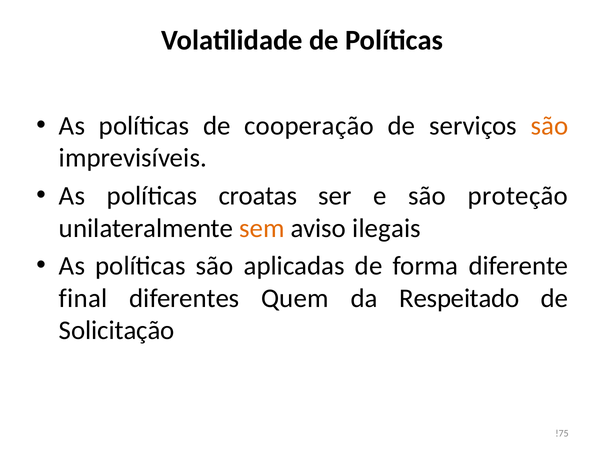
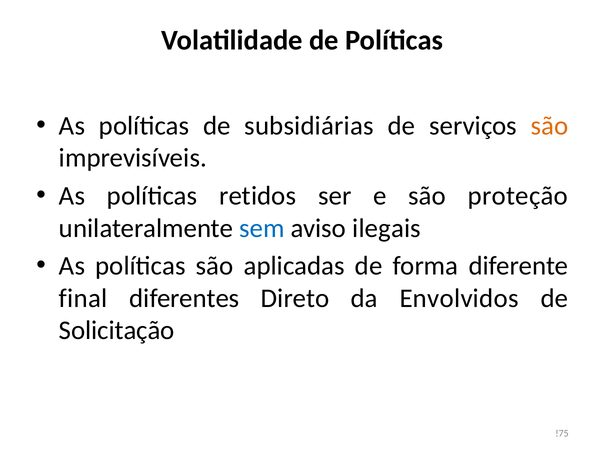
cooperação: cooperação -> subsidiárias (309, 126)
croatas: croatas -> retidos (258, 196)
sem colour: orange -> blue (262, 228)
Quem: Quem -> Direto (295, 298)
Respeitado: Respeitado -> Envolvidos (459, 298)
